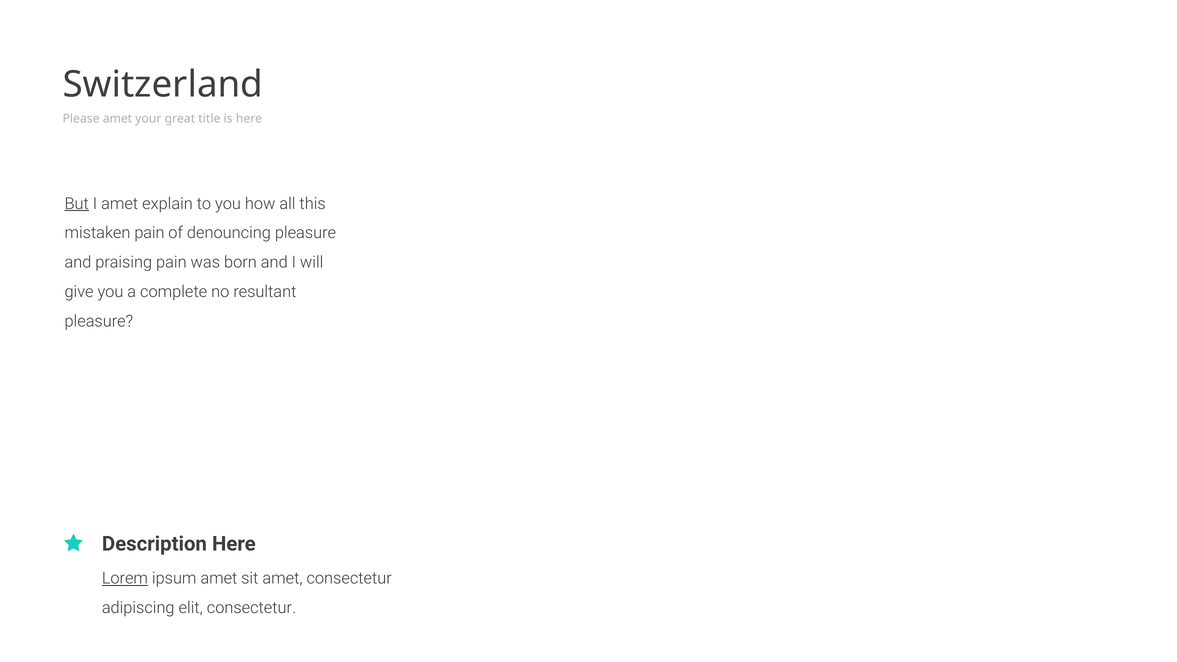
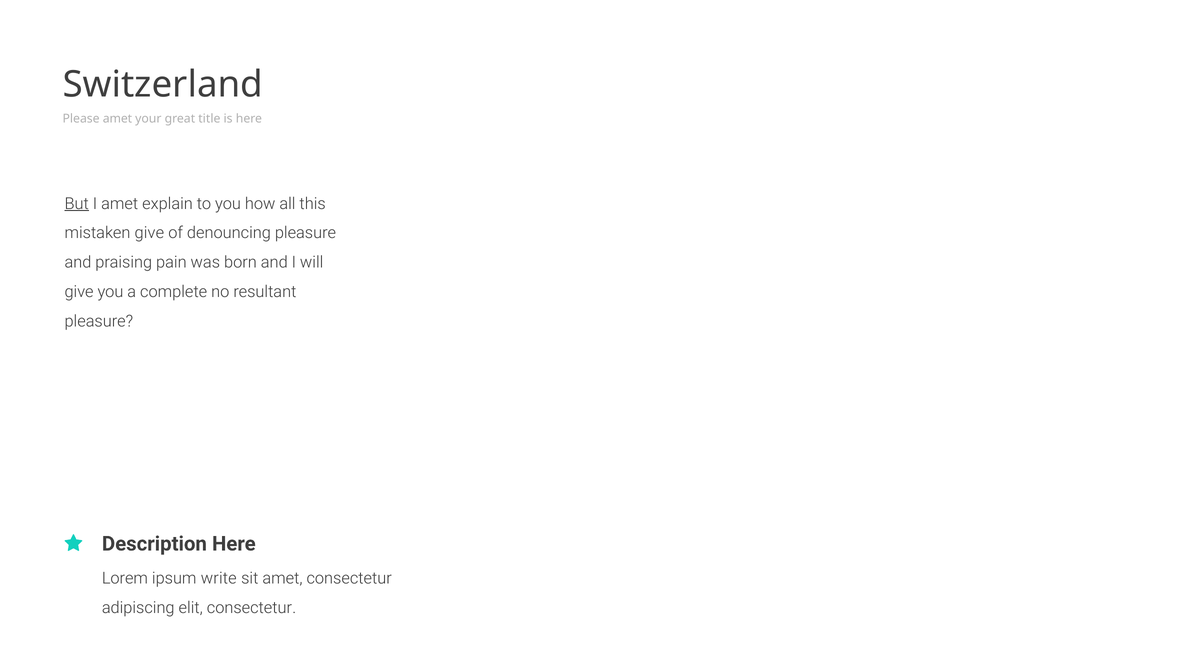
mistaken pain: pain -> give (149, 233)
Lorem underline: present -> none (125, 579)
ipsum amet: amet -> write (219, 579)
